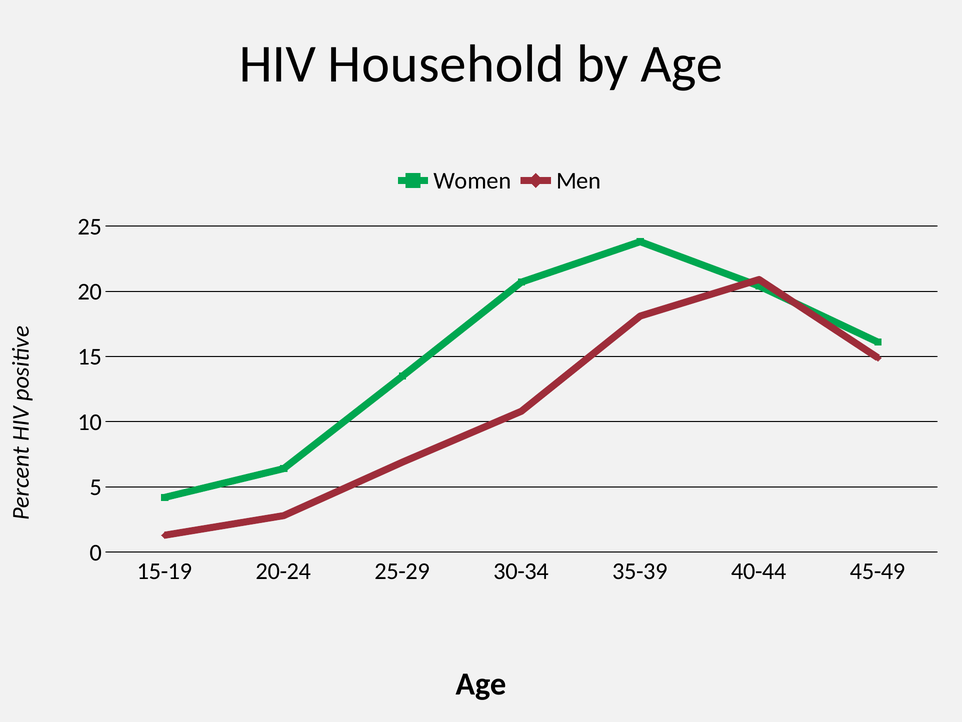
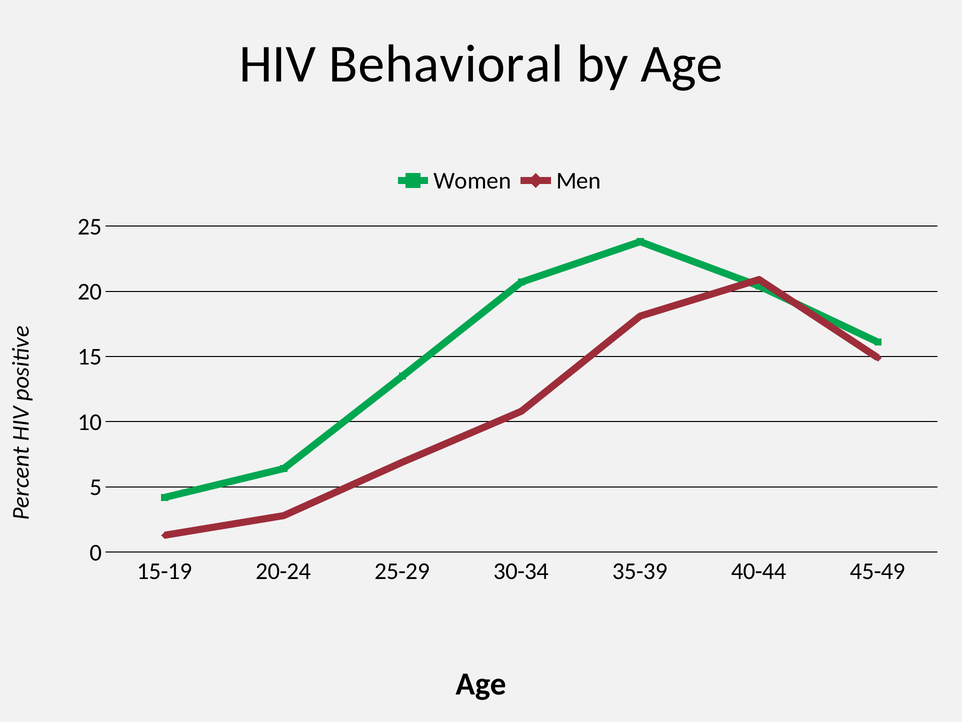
Household: Household -> Behavioral (446, 64)
